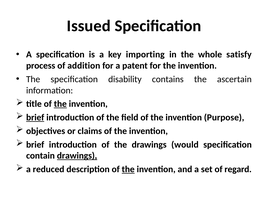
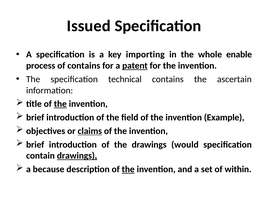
satisfy: satisfy -> enable (239, 54)
of addition: addition -> contains (84, 66)
patent underline: none -> present (135, 66)
disability: disability -> technical (125, 79)
brief underline: present -> none (35, 117)
Purpose: Purpose -> Example (224, 117)
claims underline: none -> present (90, 131)
reduced: reduced -> because (49, 169)
regard: regard -> within (238, 169)
